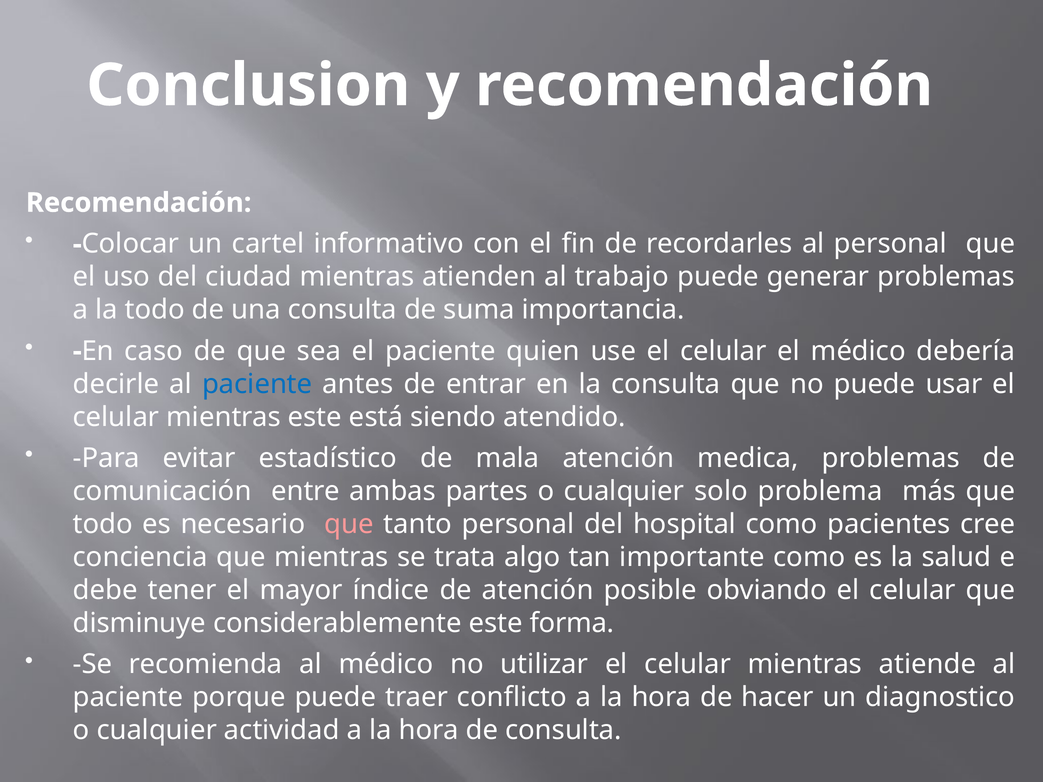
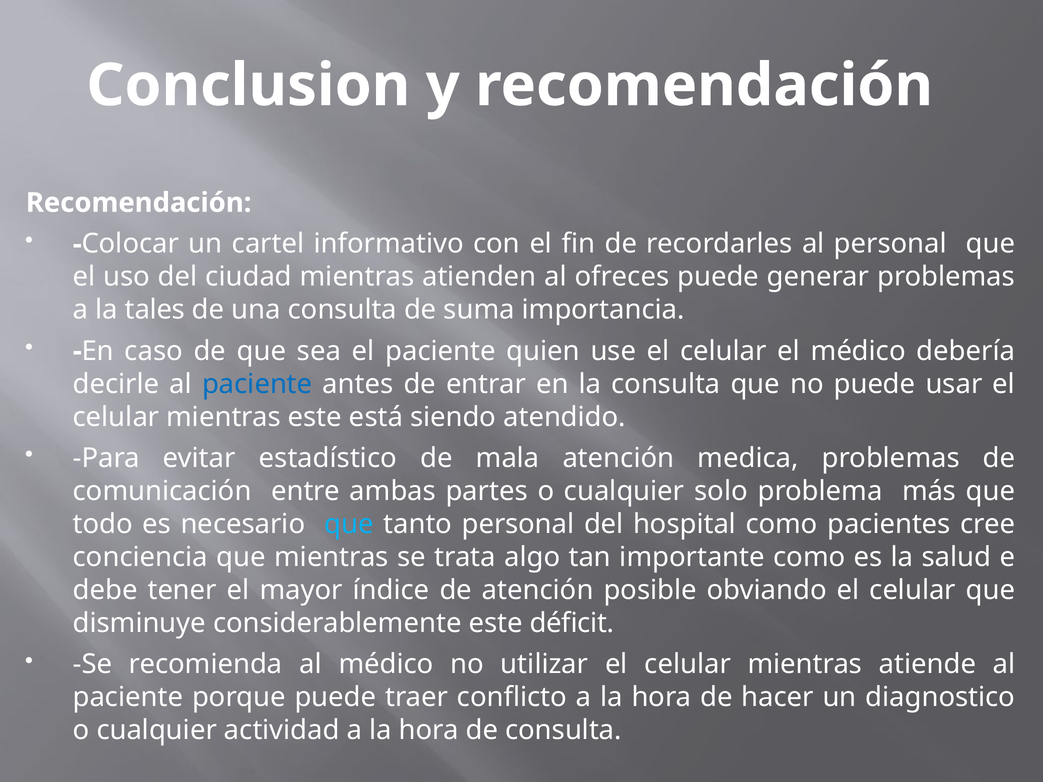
trabajo: trabajo -> ofreces (622, 277)
la todo: todo -> tales (155, 310)
que colour: pink -> light blue (349, 524)
forma: forma -> déficit (572, 623)
